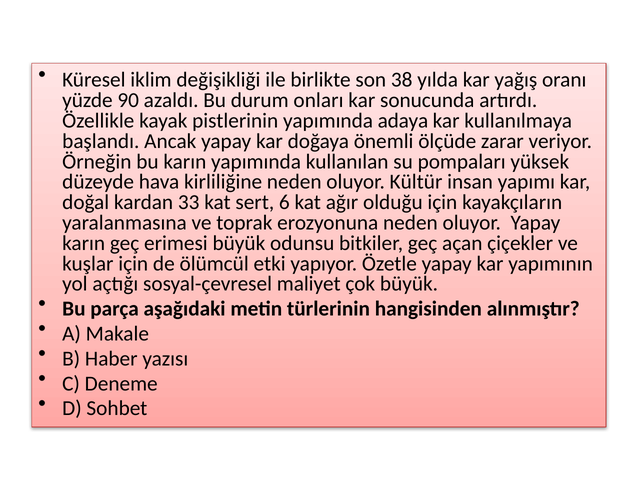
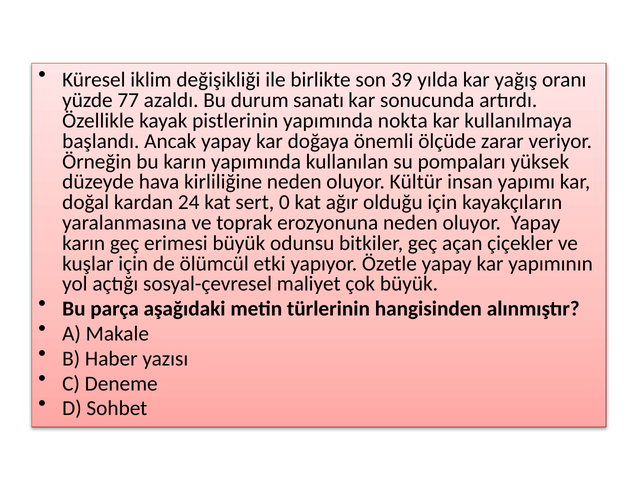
38: 38 -> 39 (402, 80)
90: 90 -> 77 (128, 100)
onları: onları -> sanatı (319, 100)
adaya: adaya -> nokta (403, 121)
33: 33 -> 24 (189, 203)
6: 6 -> 0 (284, 203)
